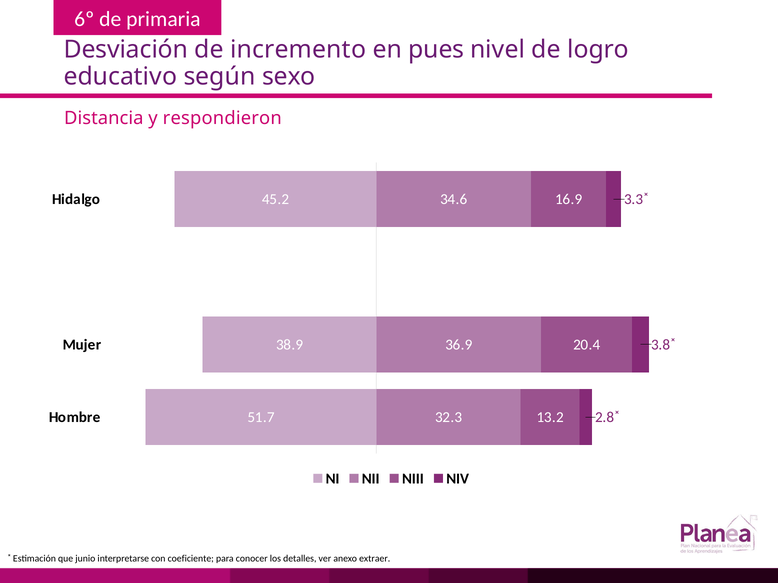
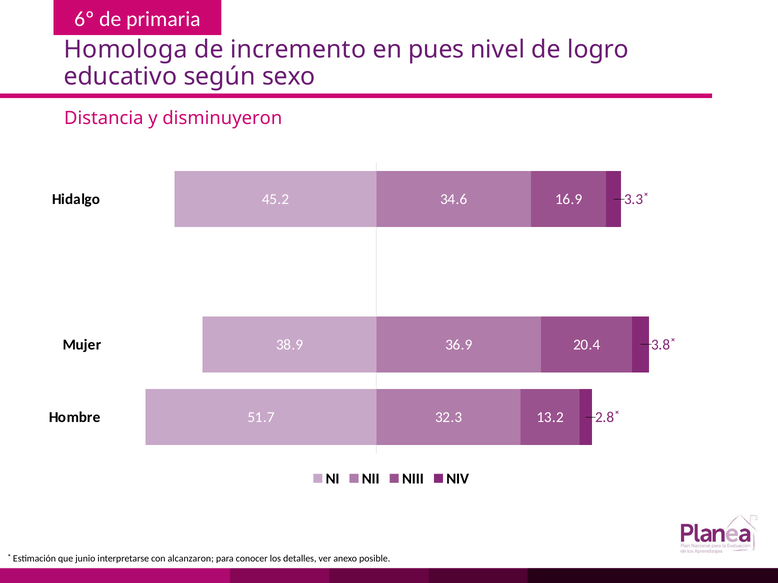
Desviación: Desviación -> Homologa (126, 50)
respondieron: respondieron -> disminuyeron (222, 118)
coeficiente: coeficiente -> alcanzaron (191, 559)
extraer: extraer -> posible (375, 559)
